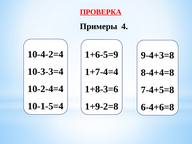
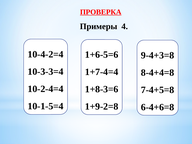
1+6-5=9: 1+6-5=9 -> 1+6-5=6 (102, 55)
